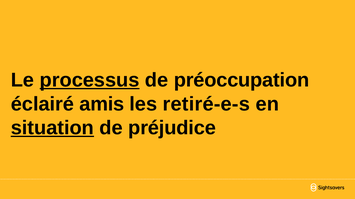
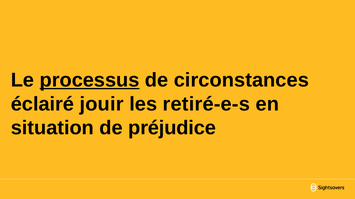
préoccupation: préoccupation -> circonstances (241, 80)
amis: amis -> jouir (102, 104)
situation underline: present -> none (52, 128)
